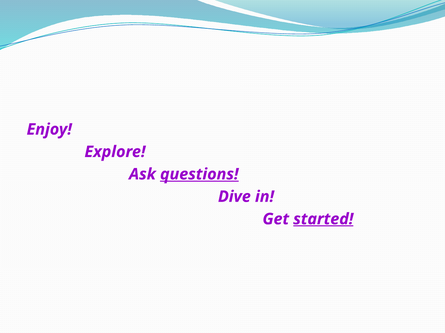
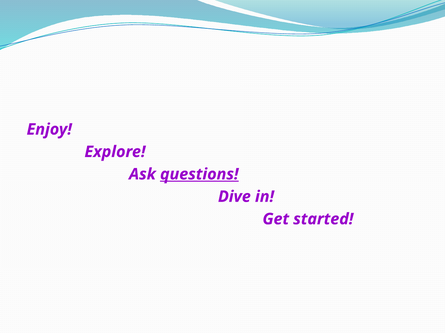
started underline: present -> none (323, 220)
